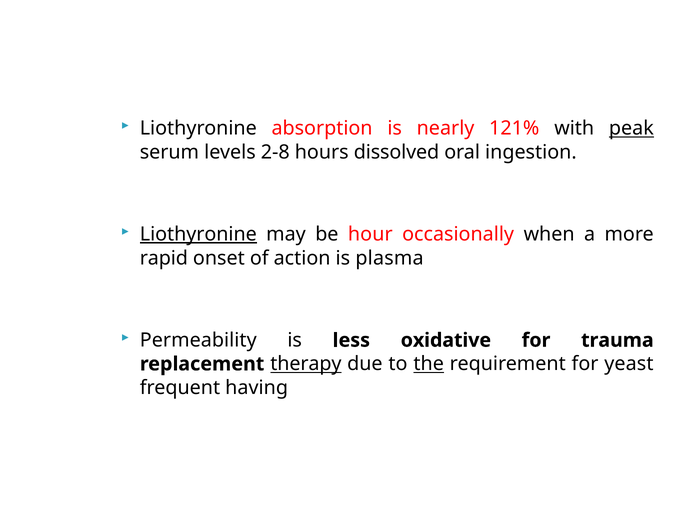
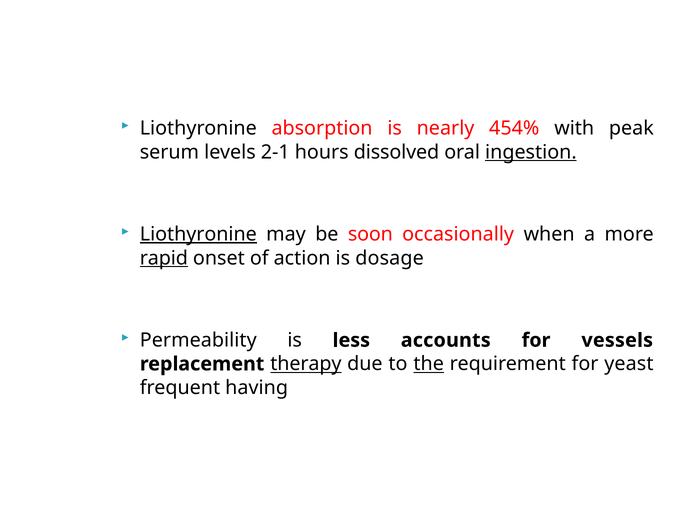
121%: 121% -> 454% (514, 128)
peak underline: present -> none (631, 128)
2-8: 2-8 -> 2-1 (275, 152)
ingestion underline: none -> present (531, 152)
hour: hour -> soon (370, 234)
rapid underline: none -> present (164, 258)
plasma: plasma -> dosage (390, 258)
oxidative: oxidative -> accounts (446, 340)
trauma: trauma -> vessels (617, 340)
